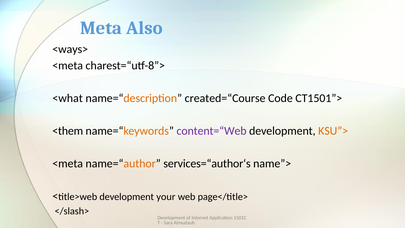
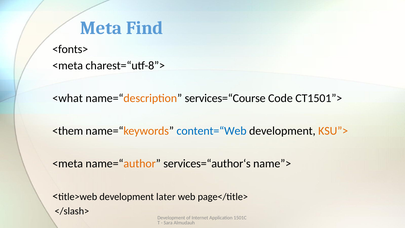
Also: Also -> Find (145, 28)
<ways>: <ways> -> <fonts> (70, 49)
created=“Course: created=“Course -> services=“Course (225, 98)
content=“Web colour: purple -> blue (212, 131)
your: your -> later (166, 197)
